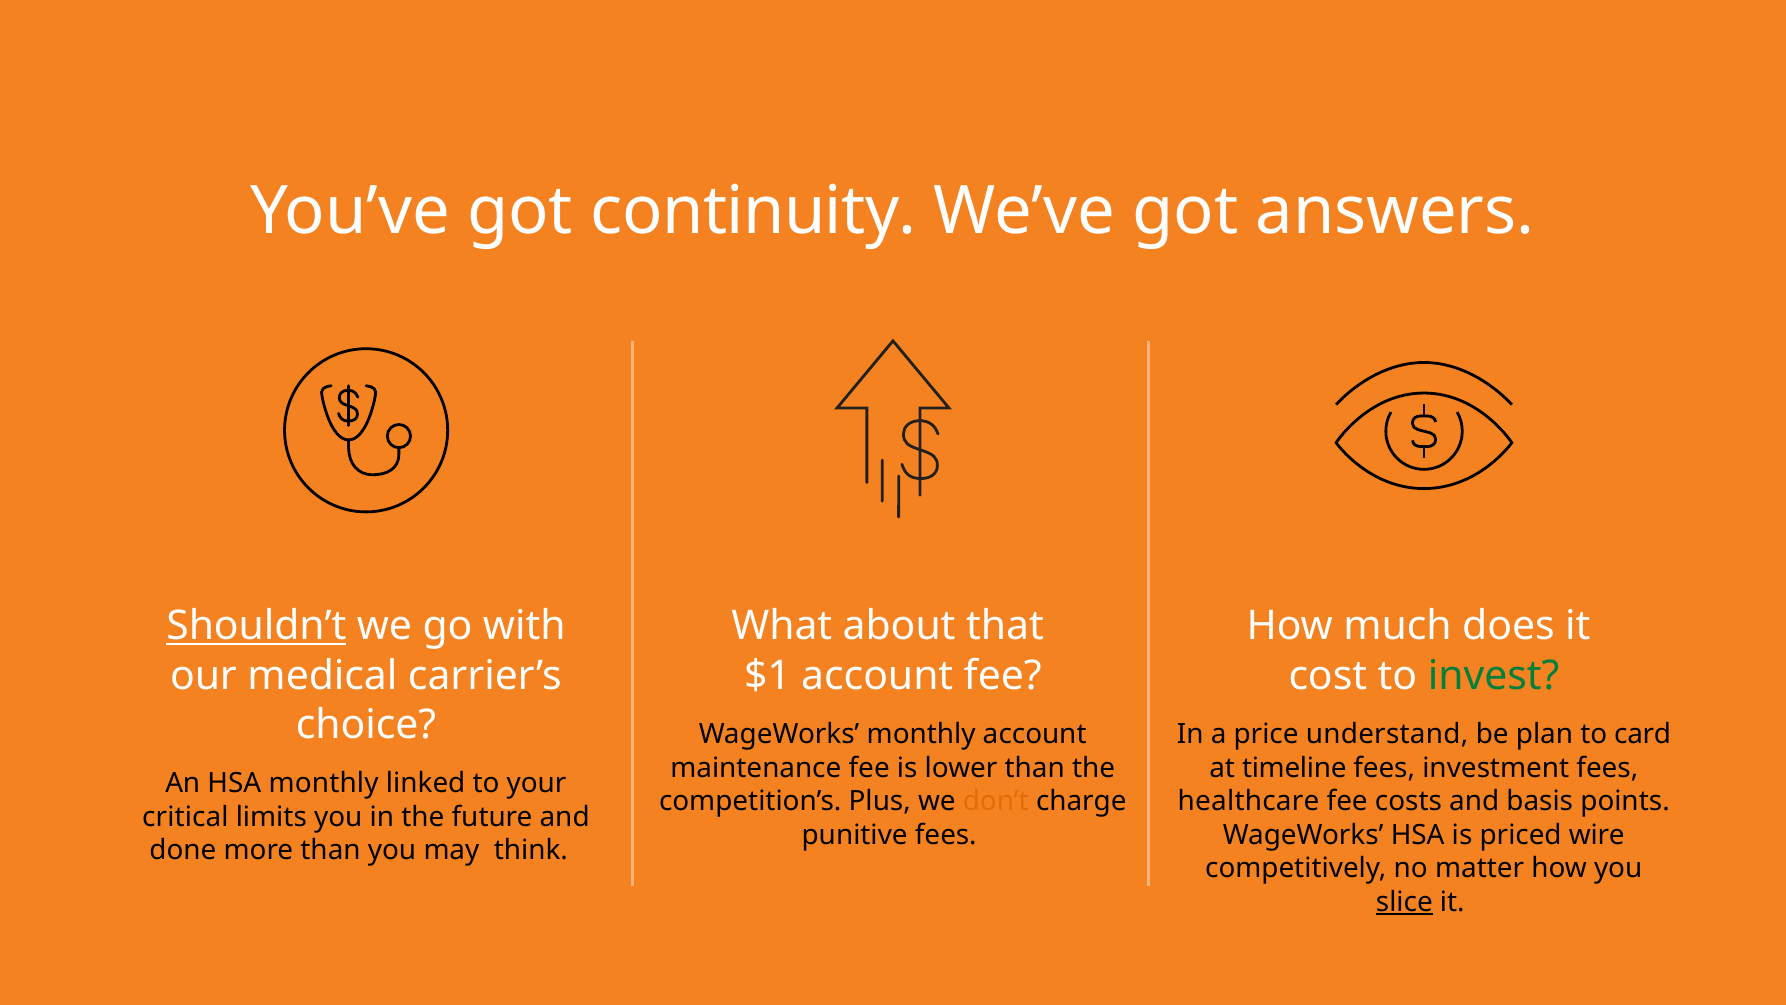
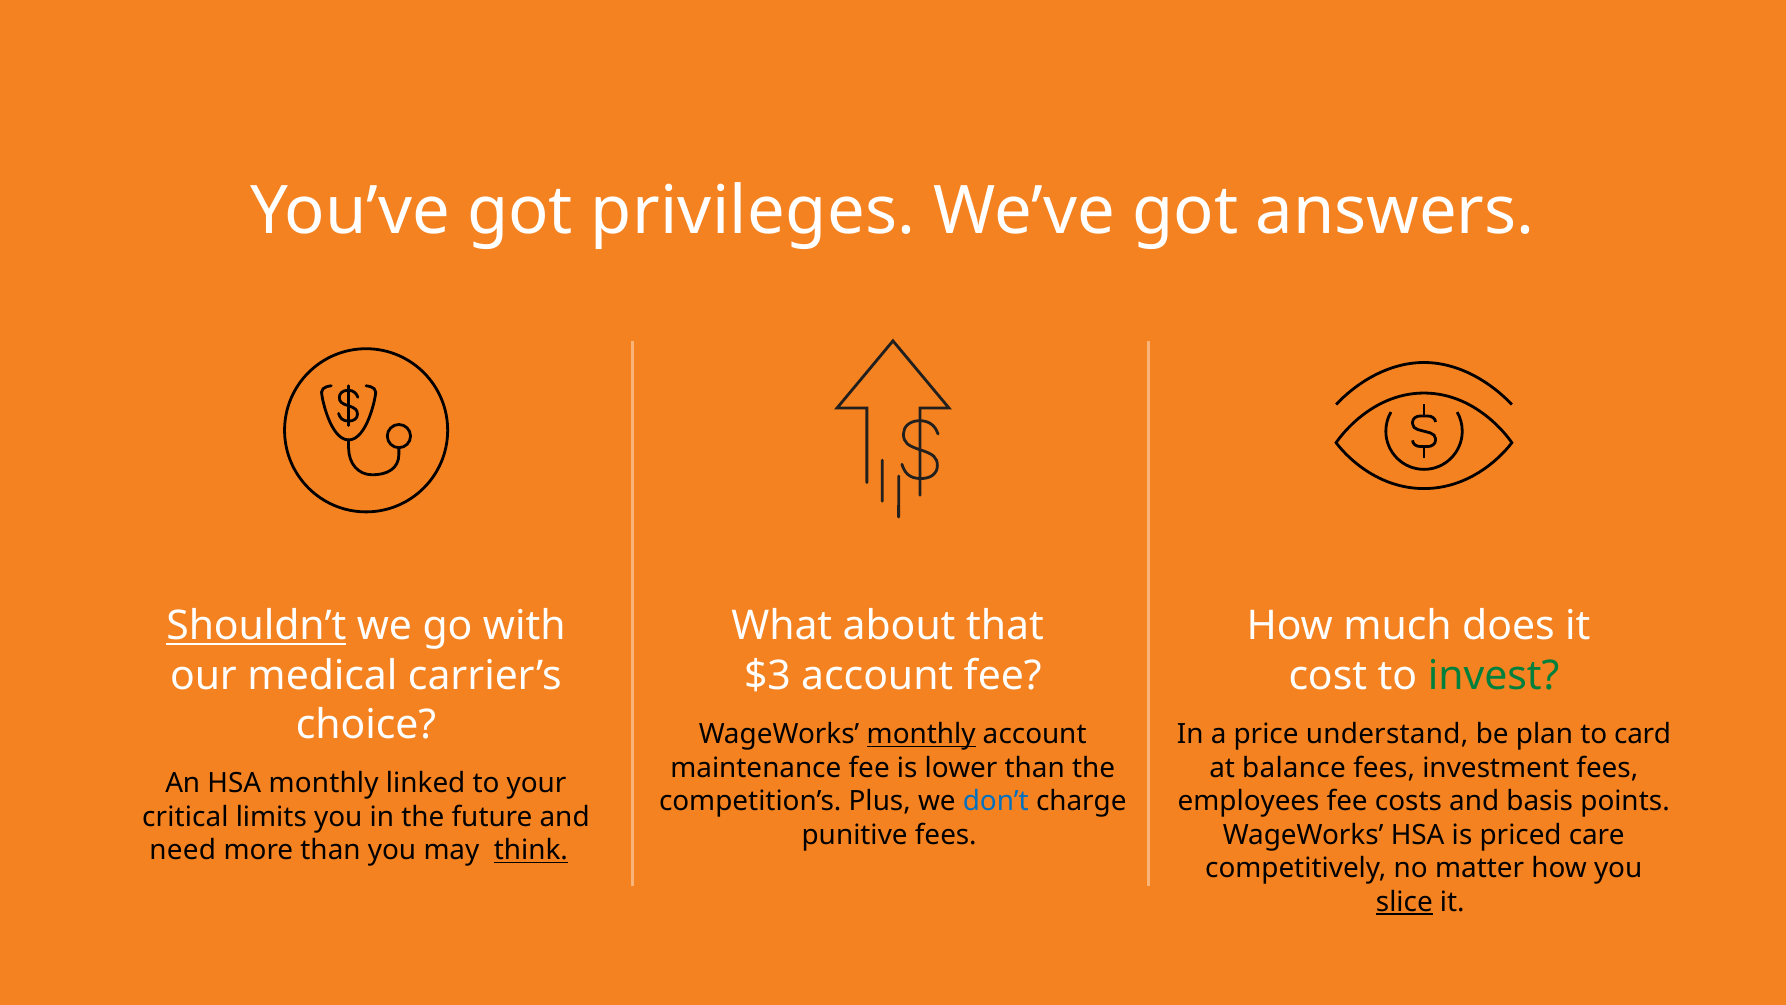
continuity: continuity -> privileges (753, 211)
$1: $1 -> $3 (767, 675)
monthly underline: none -> present (921, 734)
timeline: timeline -> balance (1294, 768)
don’t colour: orange -> blue (996, 801)
healthcare: healthcare -> employees (1249, 801)
wire: wire -> care (1597, 835)
done: done -> need (183, 850)
think underline: none -> present (531, 850)
